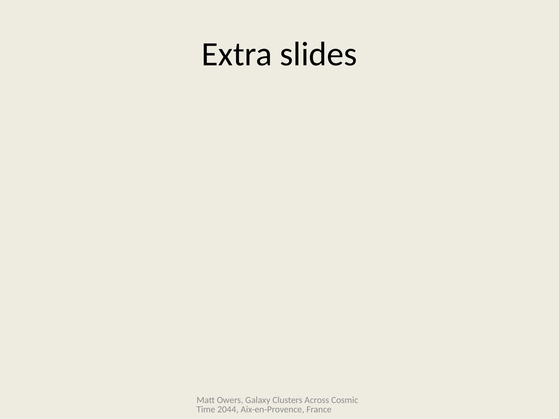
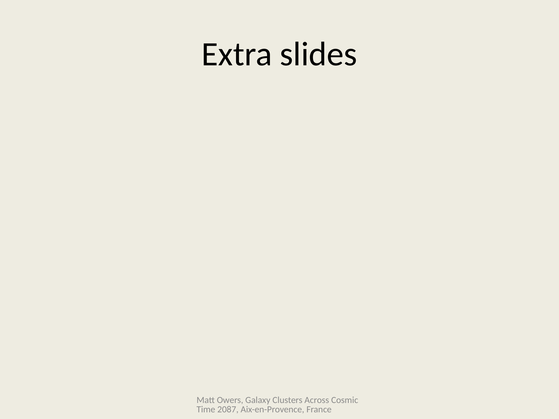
2044: 2044 -> 2087 (228, 410)
